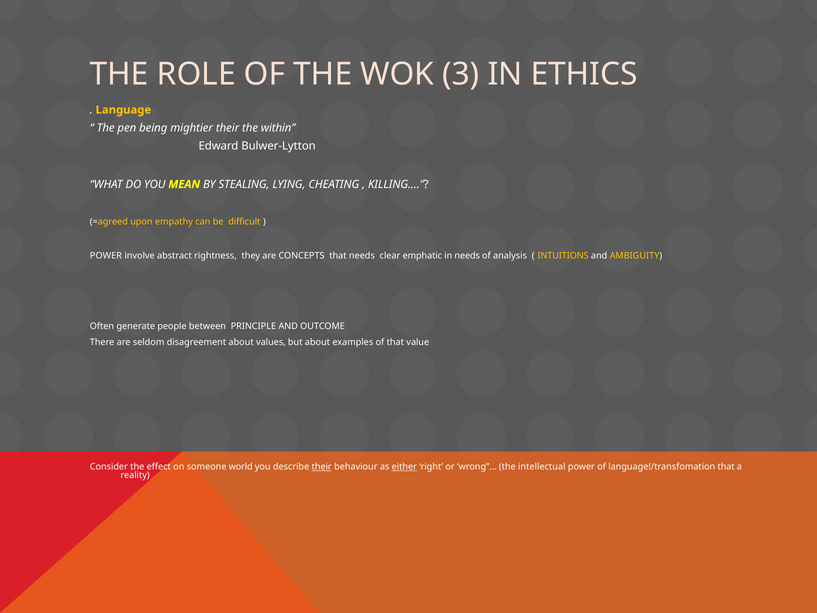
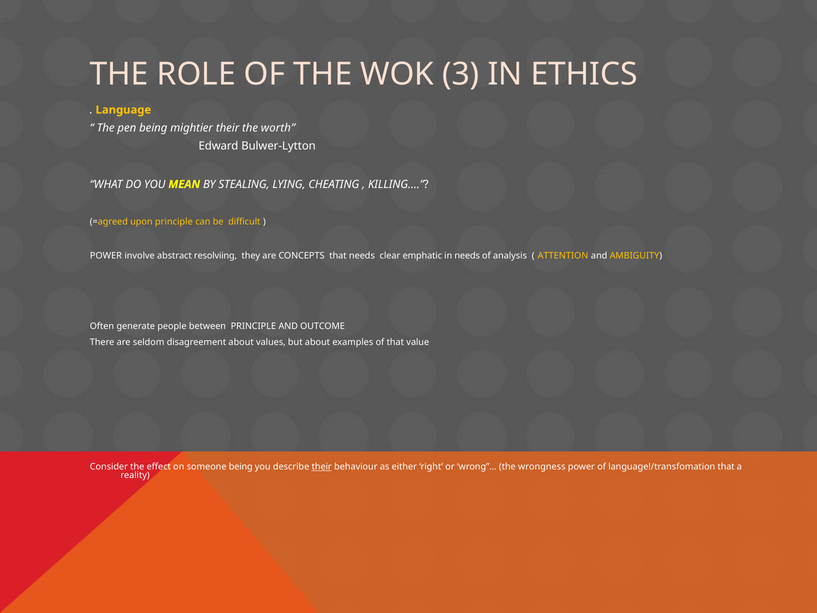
within: within -> worth (278, 128)
upon empathy: empathy -> principle (174, 222)
rightness: rightness -> resolviing (216, 256)
INTUITIONS: INTUITIONS -> ATTENTION (563, 256)
someone world: world -> being (241, 467)
either underline: present -> none (404, 467)
intellectual: intellectual -> wrongness (542, 467)
